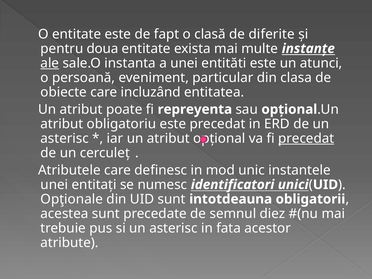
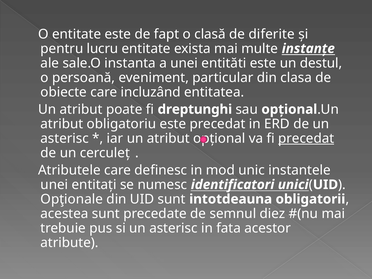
doua: doua -> lucru (102, 49)
ale underline: present -> none (50, 63)
atunci: atunci -> destul (321, 63)
repreyenta: repreyenta -> dreptunghi (195, 109)
